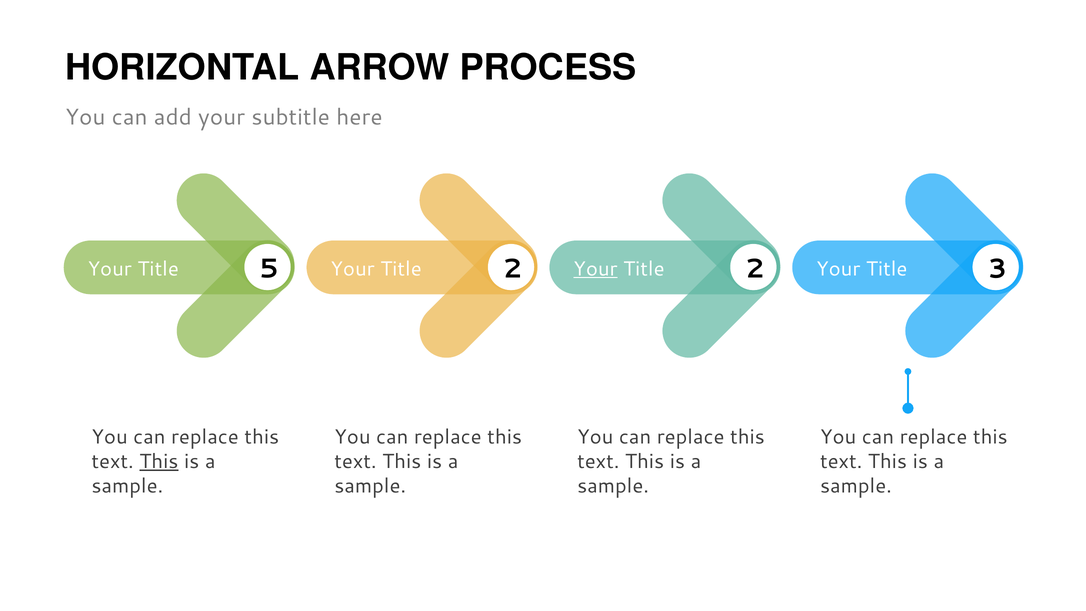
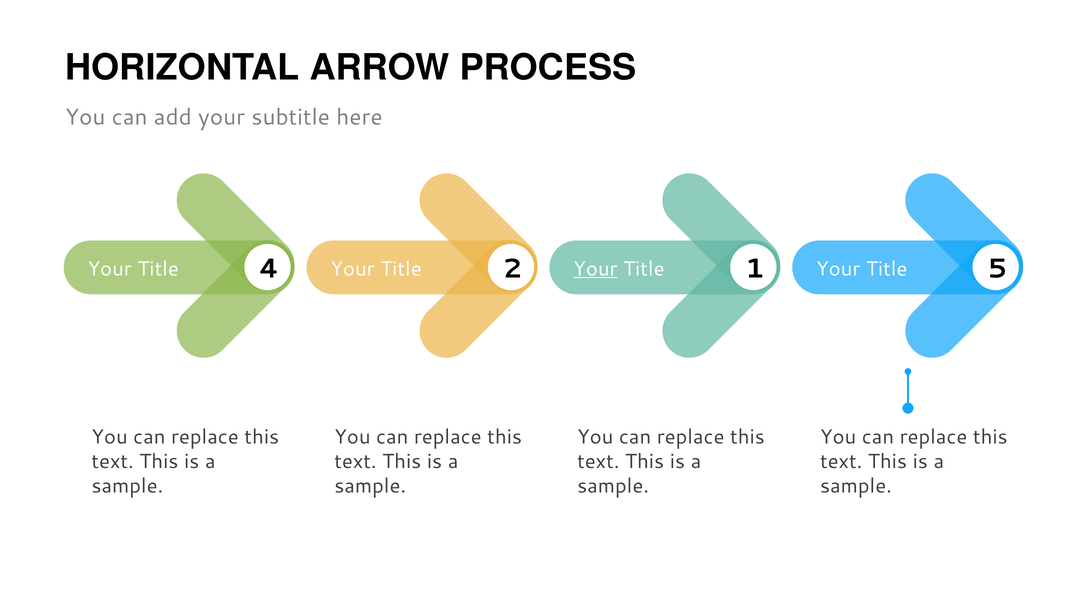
5: 5 -> 4 (269, 269)
2: 2 -> 1 (755, 269)
3: 3 -> 5 (997, 269)
This underline: present -> none (159, 462)
